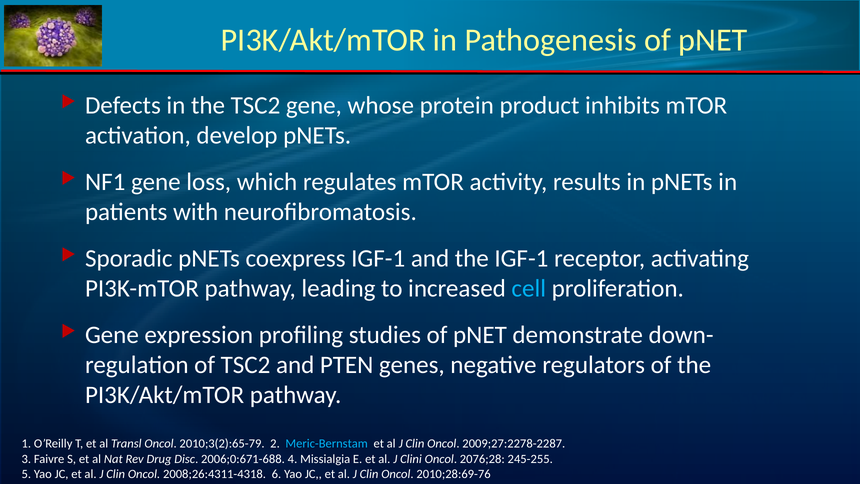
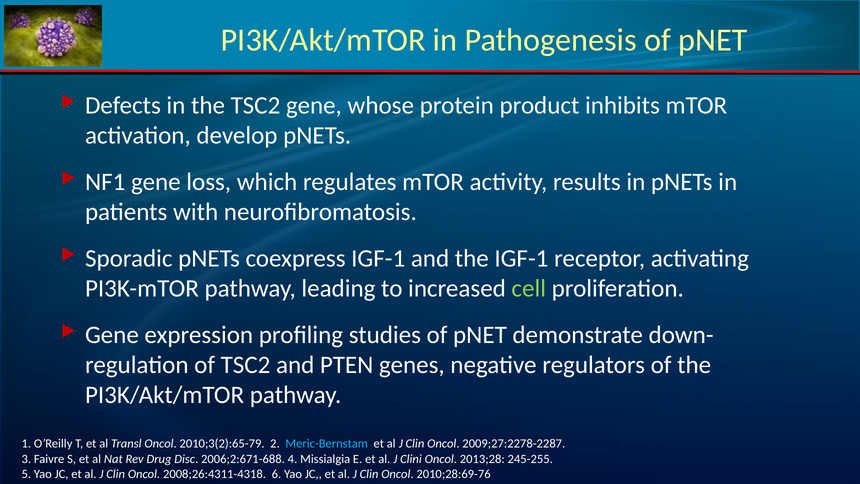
cell colour: light blue -> light green (529, 288)
2006;0:671-688: 2006;0:671-688 -> 2006;2:671-688 (243, 459)
2076;28: 2076;28 -> 2013;28 (482, 459)
